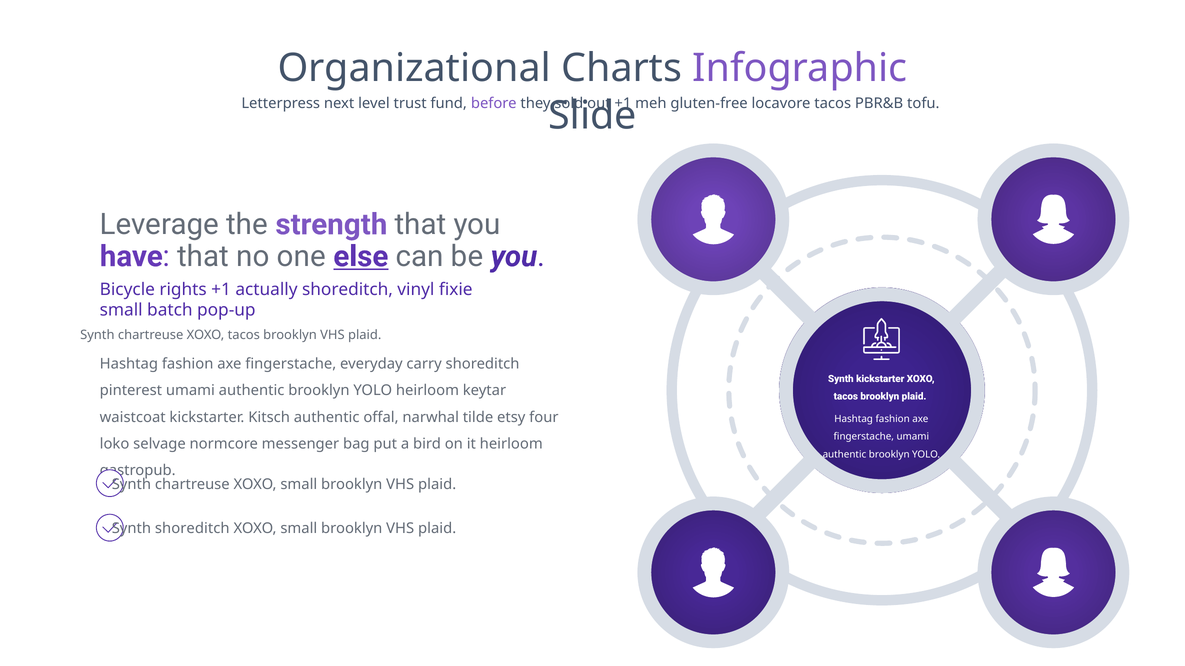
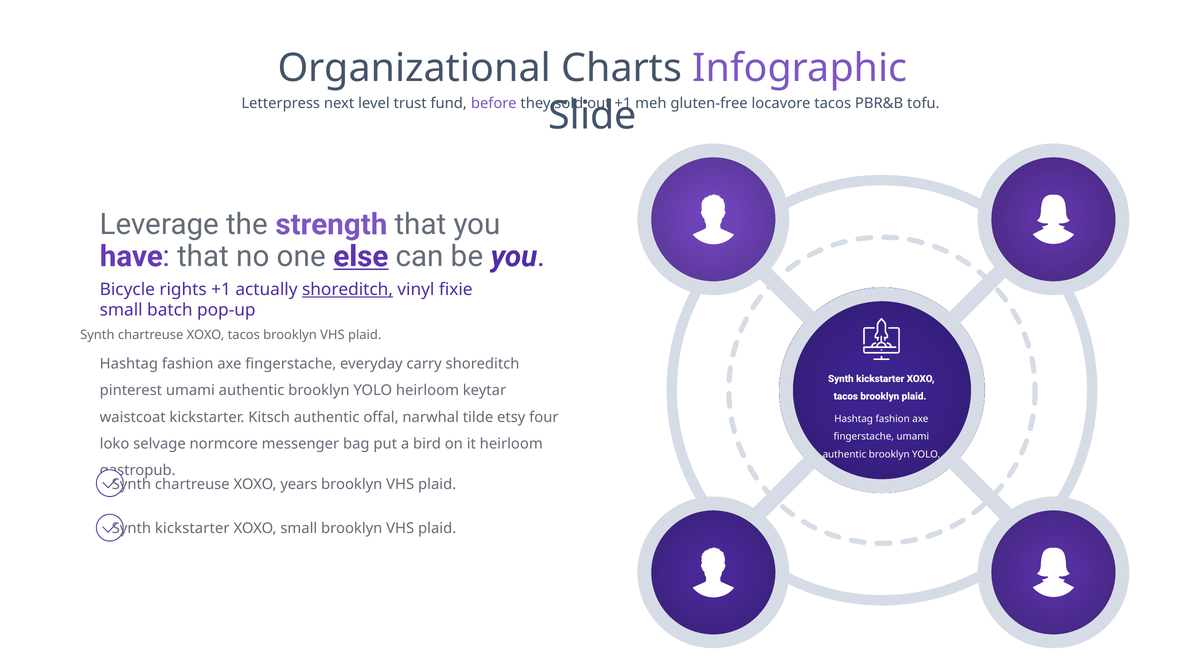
shoreditch underline: none -> present (348, 290)
chartreuse XOXO small: small -> years (299, 485)
shoreditch: shoreditch -> kickstarter (192, 529)
